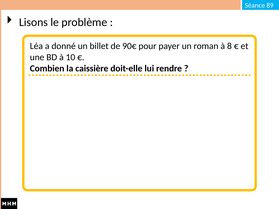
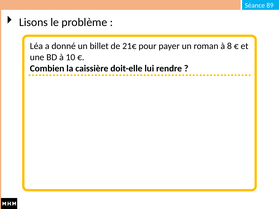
90€: 90€ -> 21€ (129, 46)
